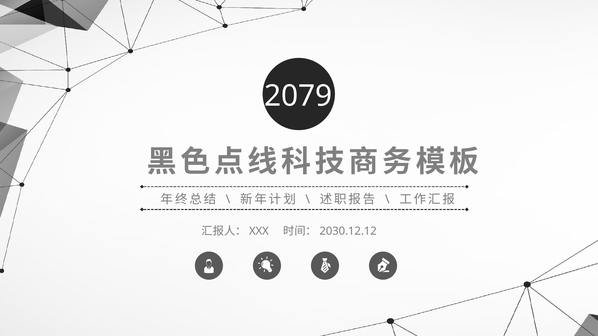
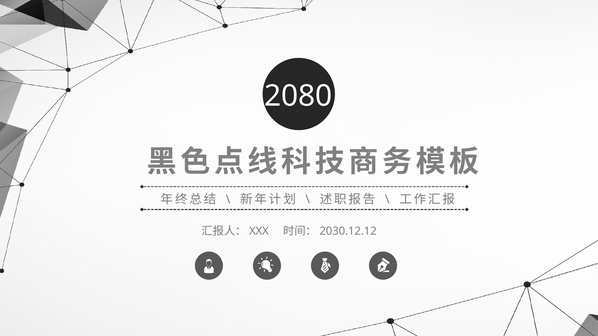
2079: 2079 -> 2080 (298, 96)
